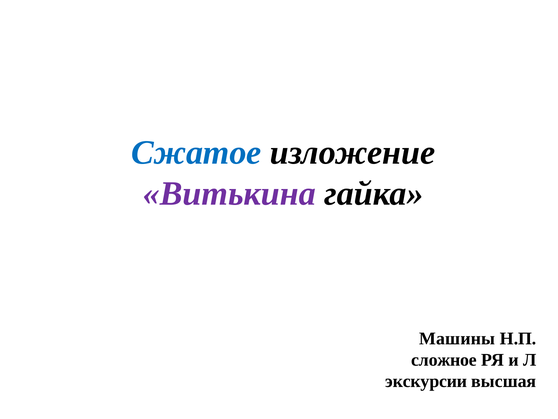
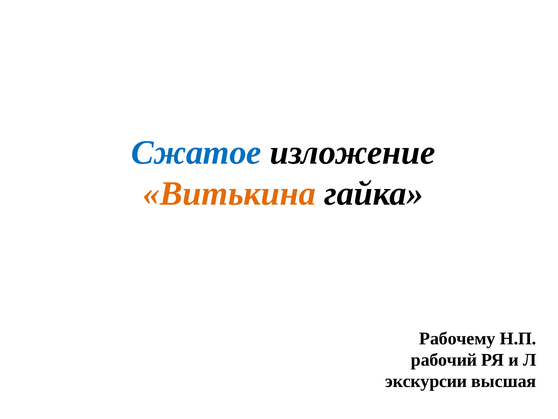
Витькина colour: purple -> orange (229, 193)
Машины: Машины -> Рабочему (457, 338)
сложное: сложное -> рабочий (444, 360)
